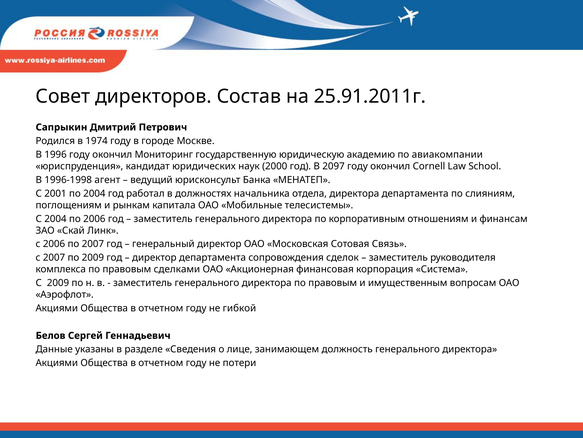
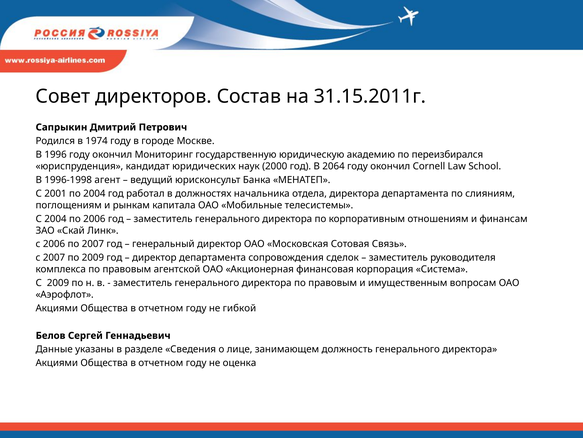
25.91.2011г: 25.91.2011г -> 31.15.2011г (370, 96)
авиакомпании: авиакомпании -> переизбирался (447, 154)
2097: 2097 -> 2064 (334, 166)
сделками: сделками -> агентской (177, 269)
потери: потери -> оценка (240, 362)
